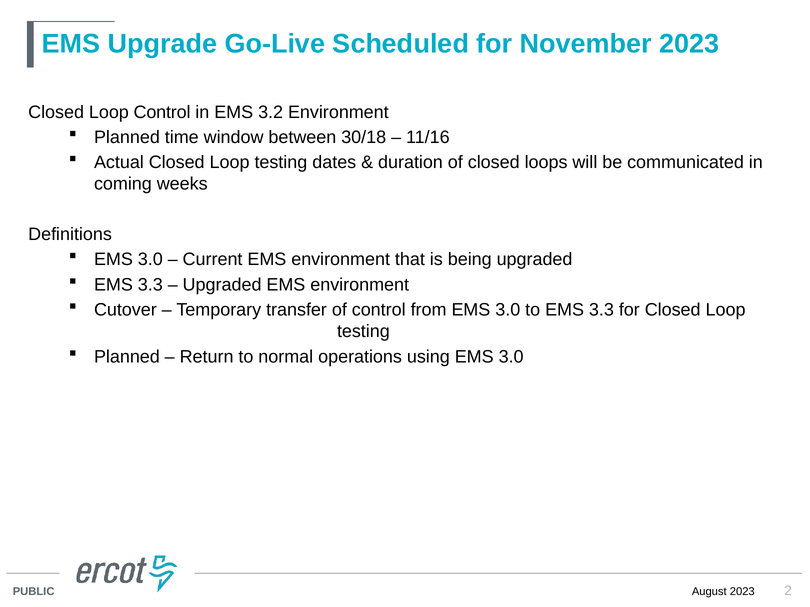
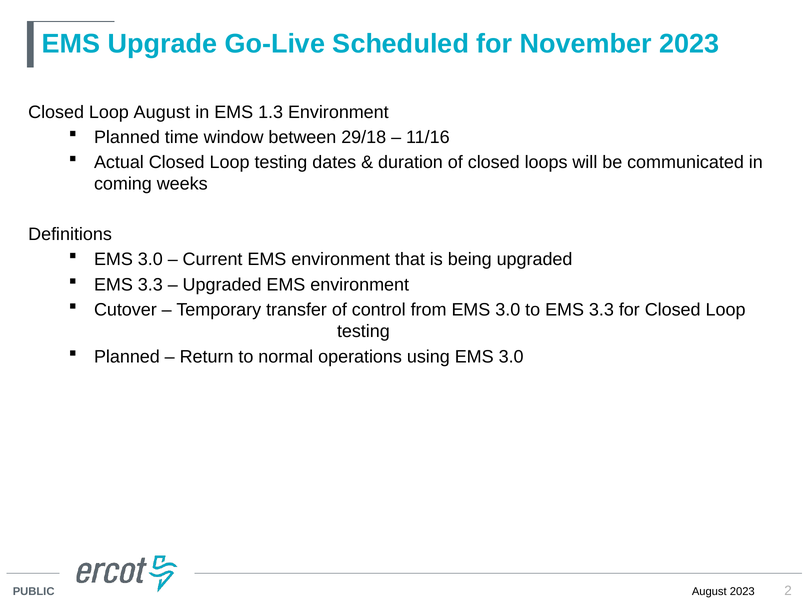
Loop Control: Control -> August (162, 112)
3.2: 3.2 -> 1.3 (271, 112)
30/18: 30/18 -> 29/18 (364, 137)
